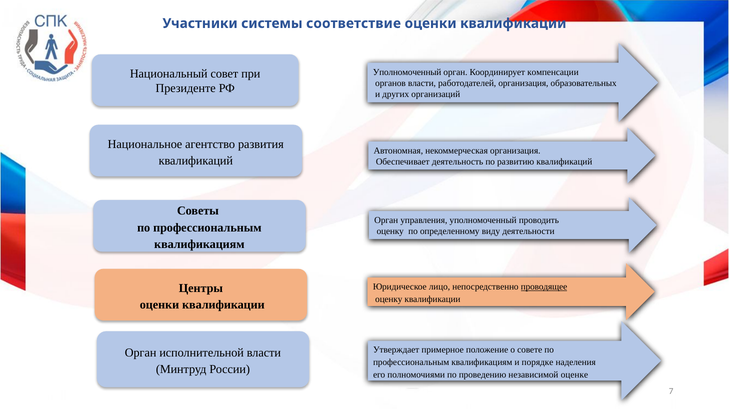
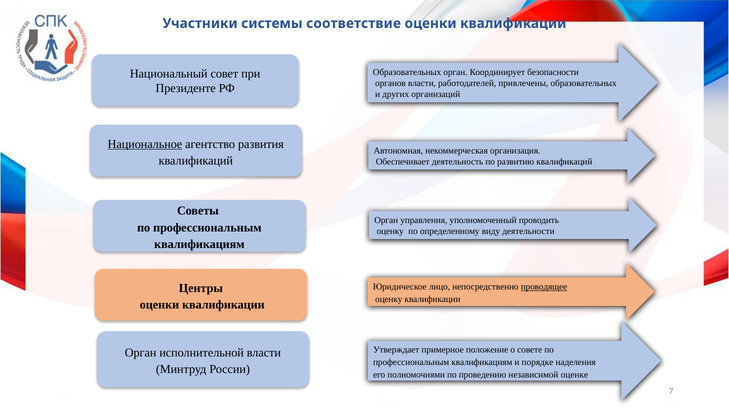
Уполномоченный: Уполномоченный -> Образовательных (407, 72)
компенсации: компенсации -> безопасности (553, 72)
работодателей организация: организация -> привлечены (523, 83)
Национальное underline: none -> present (145, 144)
